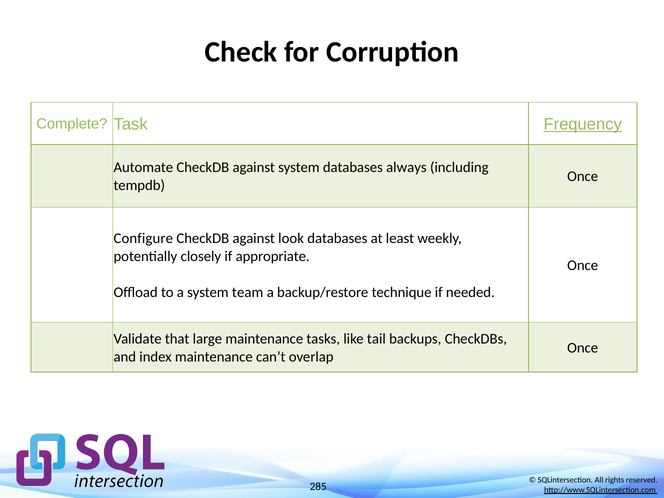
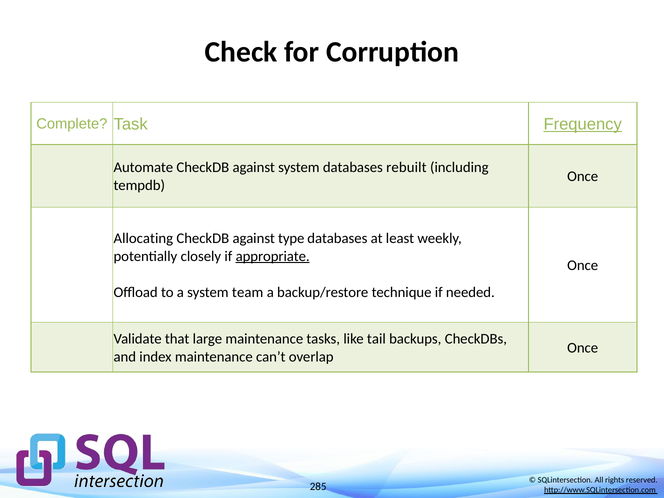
always: always -> rebuilt (406, 167)
Configure: Configure -> Allocating (143, 238)
look: look -> type (291, 238)
appropriate underline: none -> present (273, 256)
